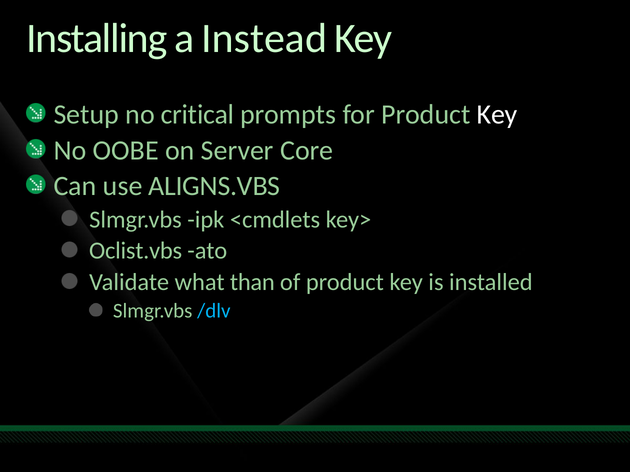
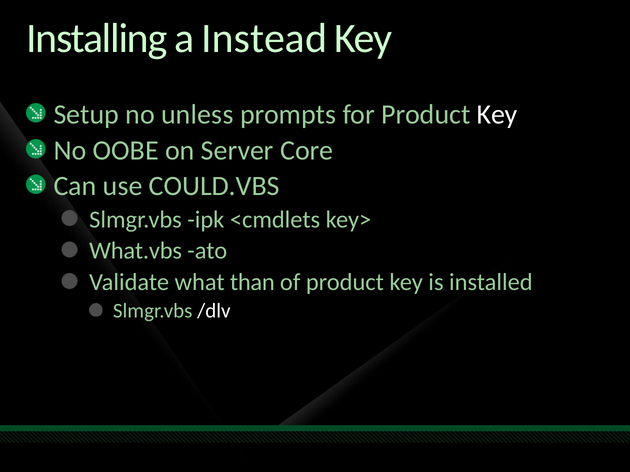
critical: critical -> unless (197, 115)
ALIGNS.VBS: ALIGNS.VBS -> COULD.VBS (214, 186)
Oclist.vbs: Oclist.vbs -> What.vbs (136, 251)
/dlv colour: light blue -> white (214, 311)
